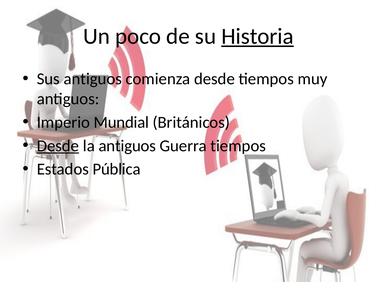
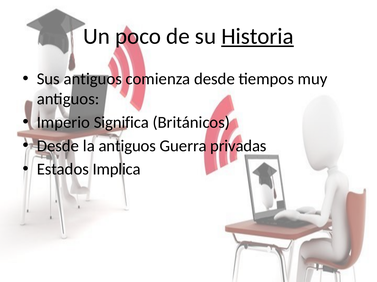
Mundial: Mundial -> Significa (121, 123)
Desde underline: present -> none (58, 146)
Guerra tiempos: tiempos -> privadas (238, 146)
Pública: Pública -> Implica (117, 170)
